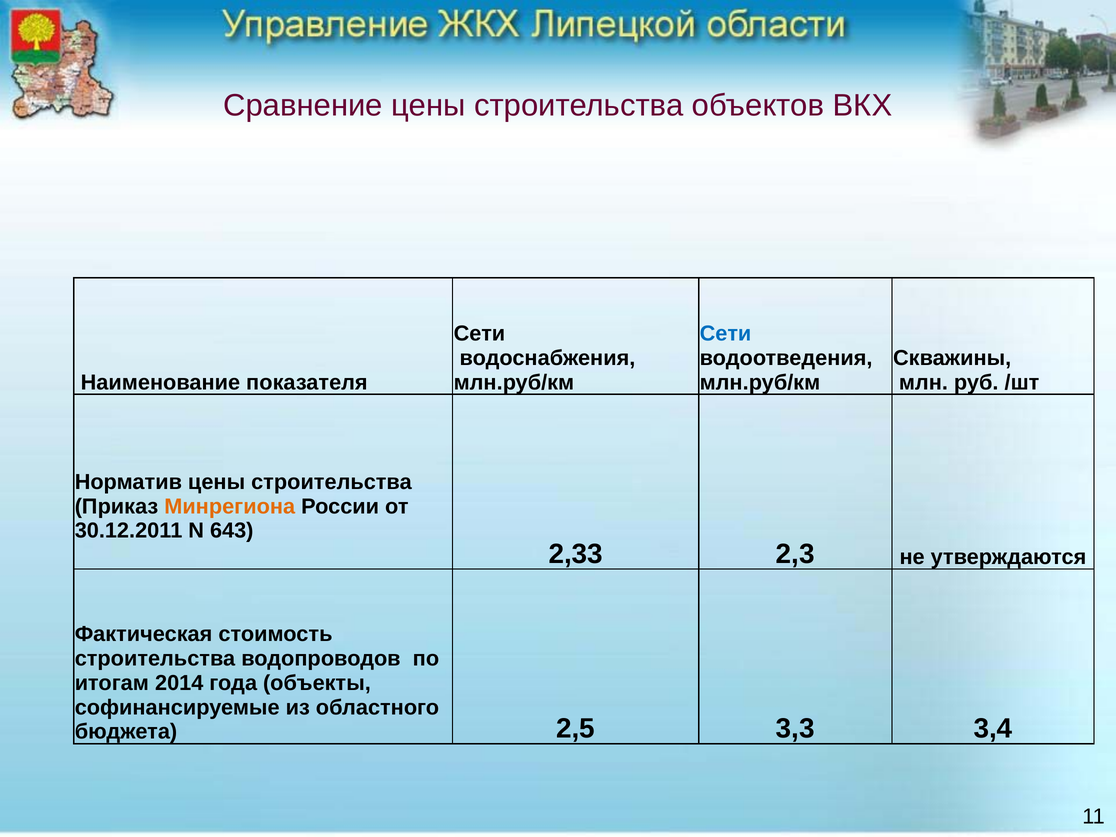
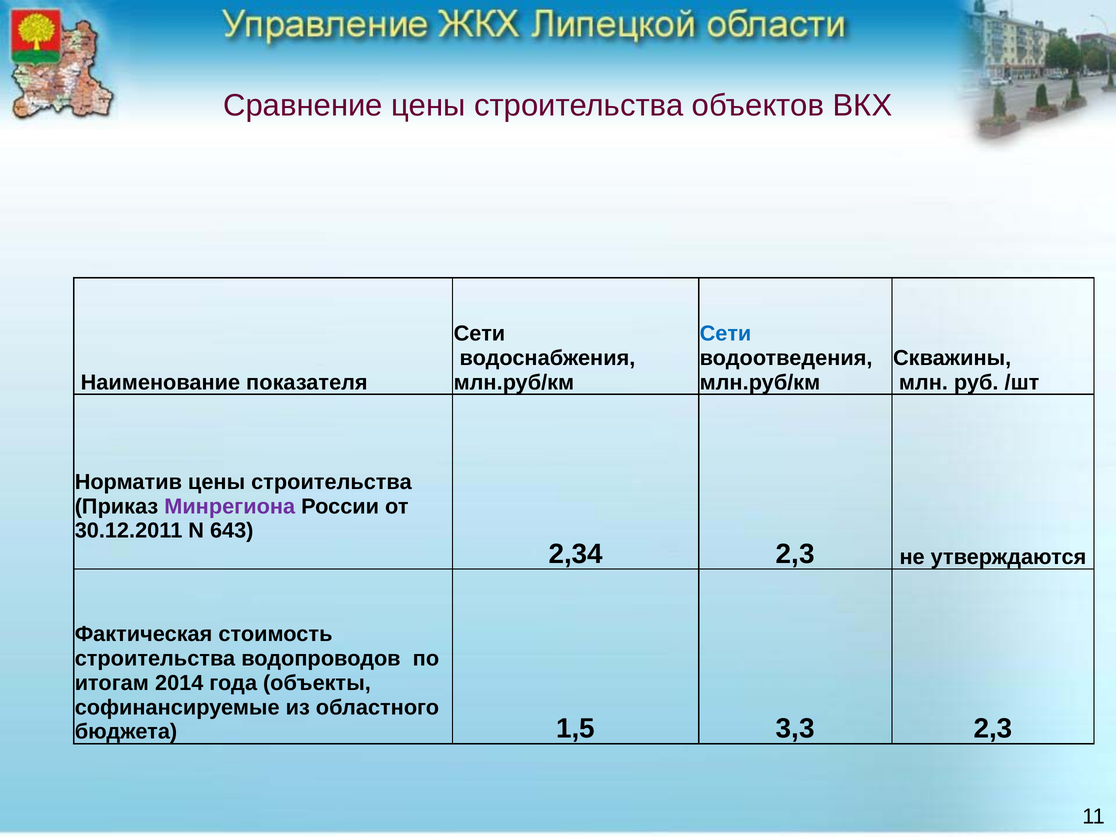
Минрегиона colour: orange -> purple (230, 506)
2,33: 2,33 -> 2,34 (576, 554)
2,5: 2,5 -> 1,5 (576, 728)
3,3 3,4: 3,4 -> 2,3 (993, 728)
